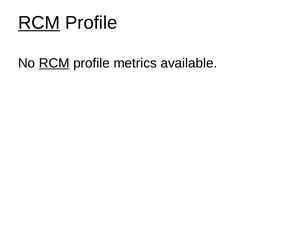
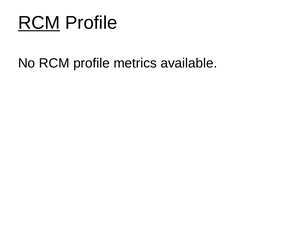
RCM underline: present -> none (54, 63)
